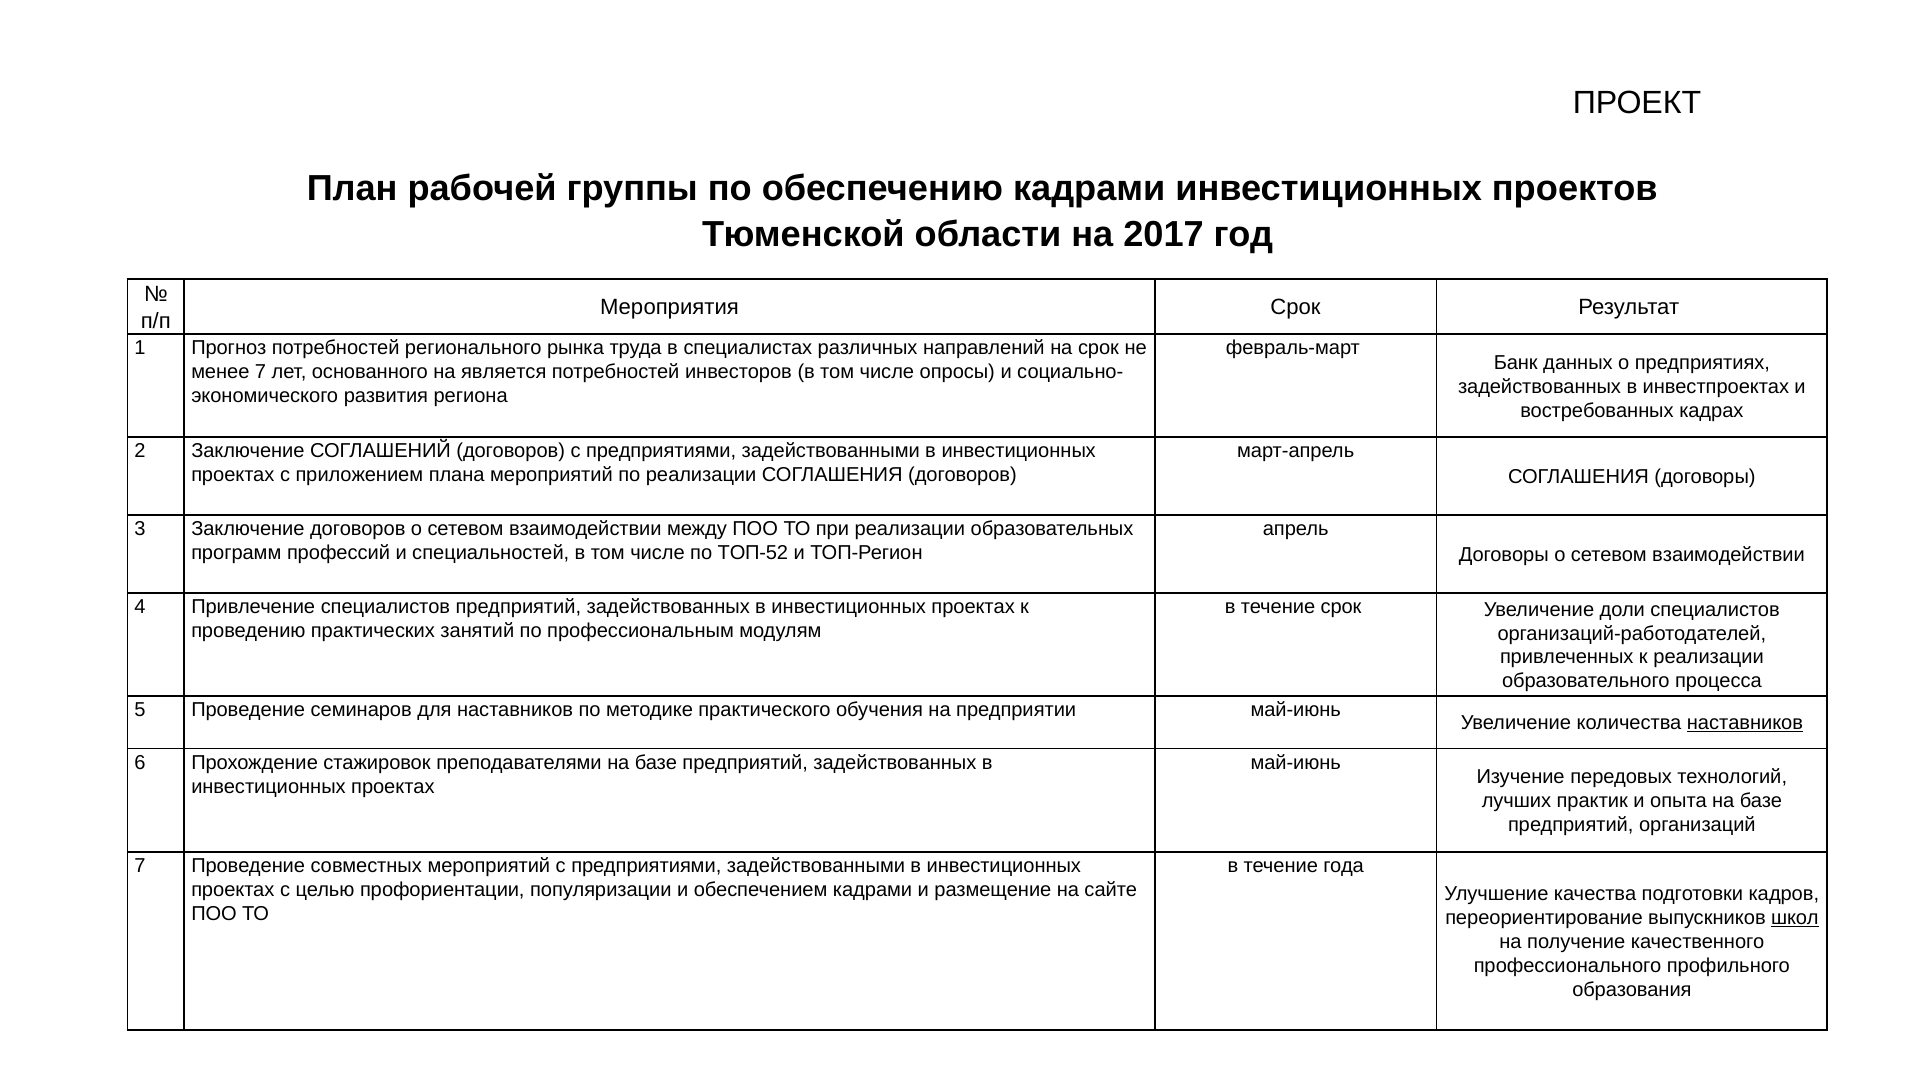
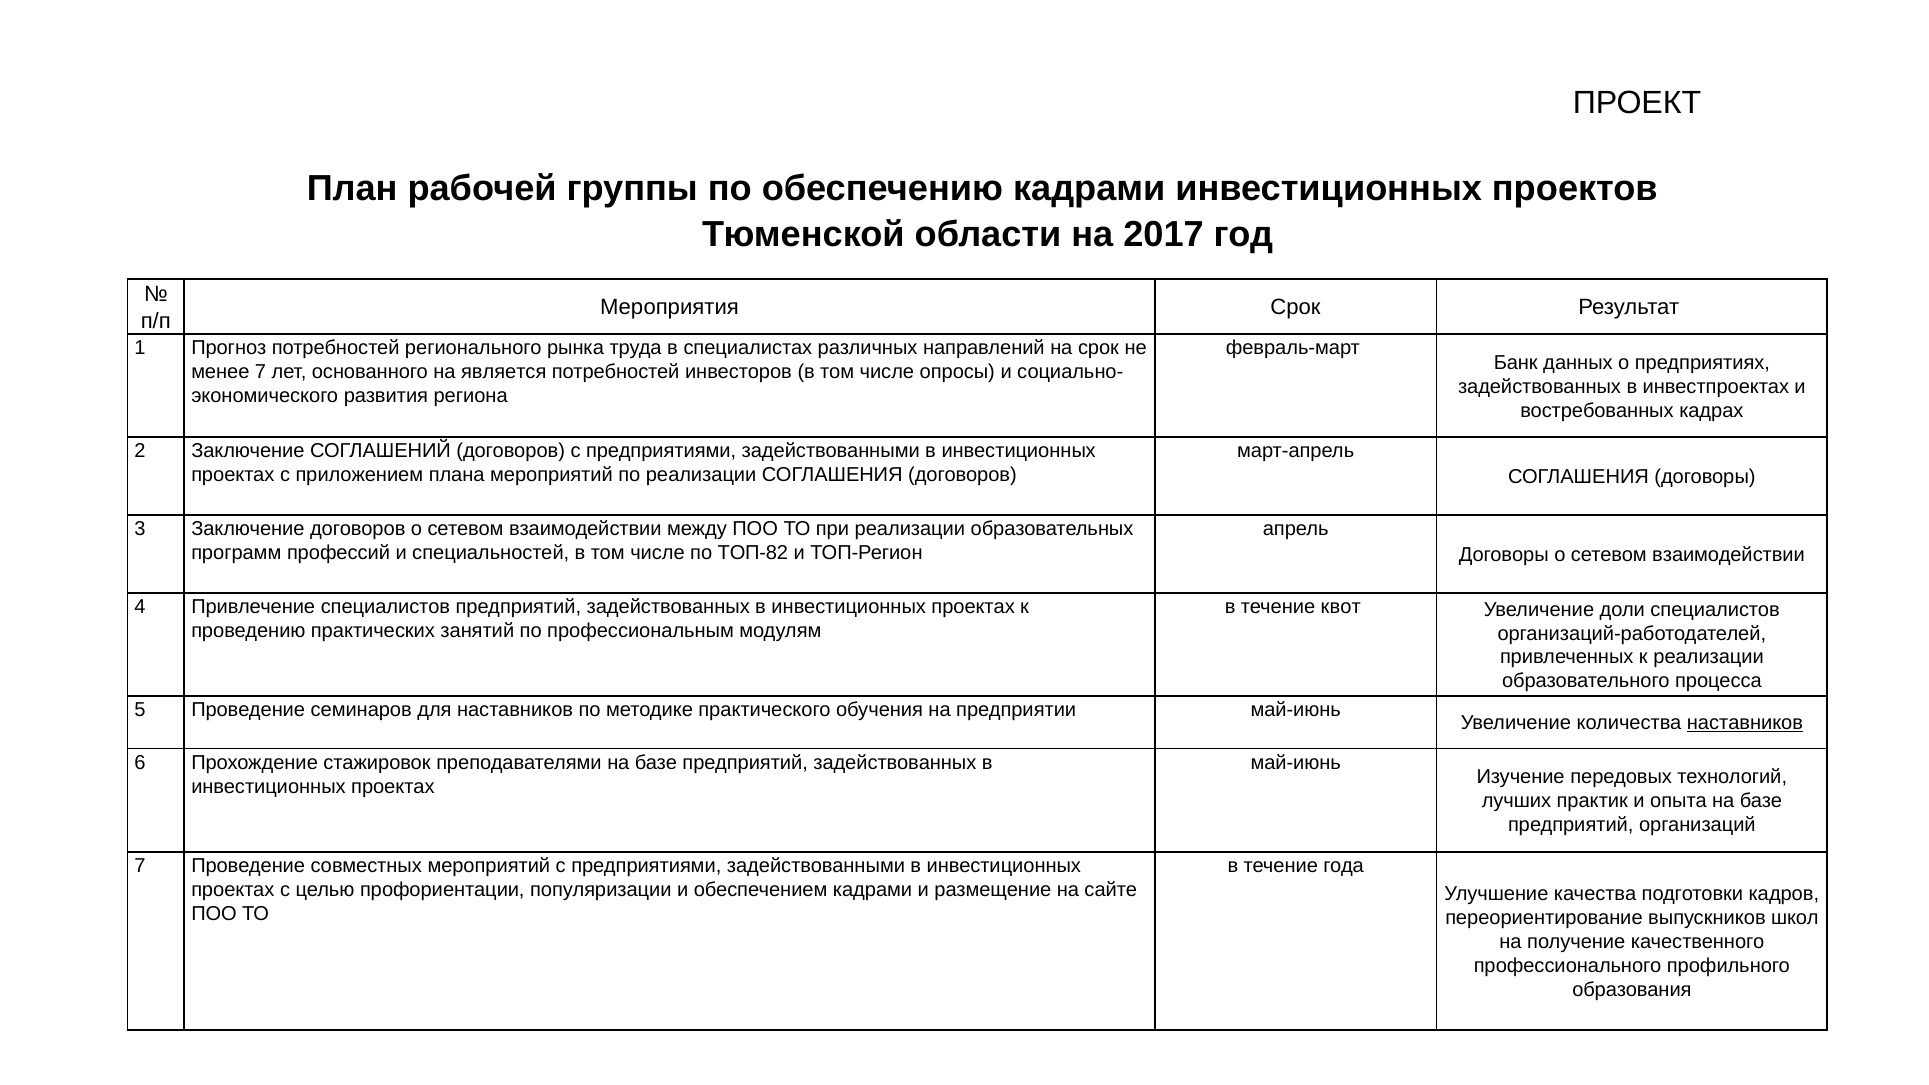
ТОП-52: ТОП-52 -> ТОП-82 (753, 553)
течение срок: срок -> квот (1341, 607)
школ underline: present -> none (1795, 918)
